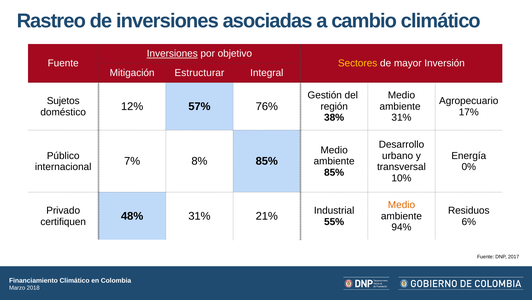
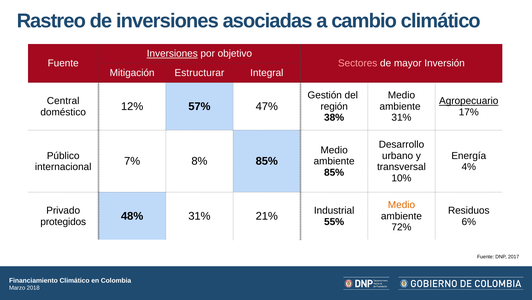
Sectores colour: yellow -> pink (358, 63)
Sujetos: Sujetos -> Central (63, 101)
Agropecuario underline: none -> present (469, 101)
76%: 76% -> 47% (267, 106)
0%: 0% -> 4% (469, 166)
certifiquen: certifiquen -> protegidos (63, 221)
94%: 94% -> 72% (401, 227)
